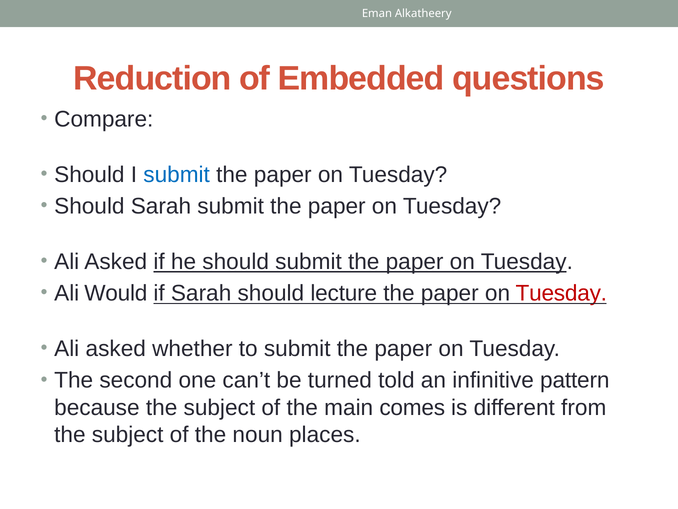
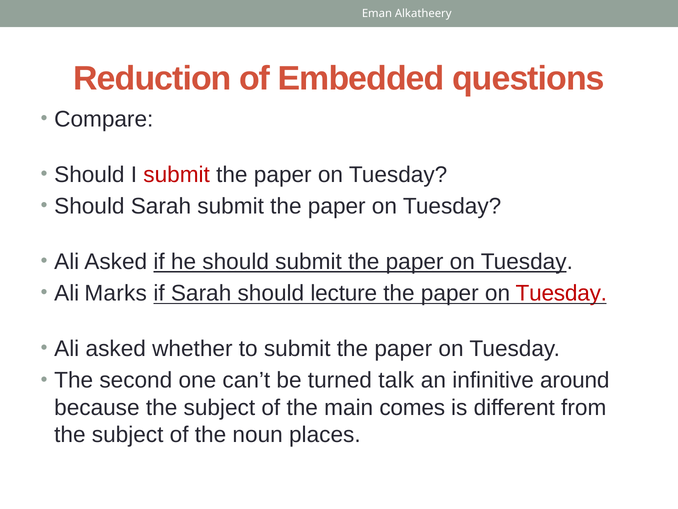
submit colour: blue -> red (177, 175)
Would: Would -> Marks (116, 293)
told: told -> talk (396, 380)
pattern: pattern -> around (575, 380)
